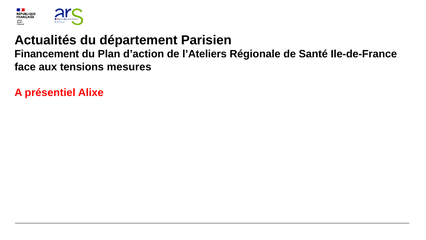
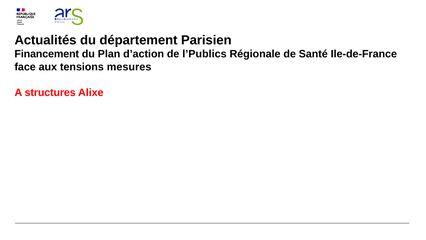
l’Ateliers: l’Ateliers -> l’Publics (204, 54)
présentiel: présentiel -> structures (50, 92)
